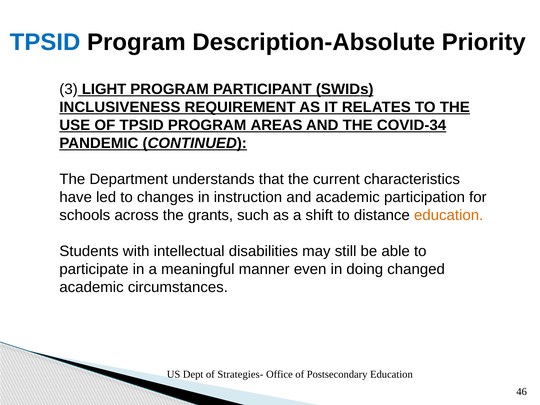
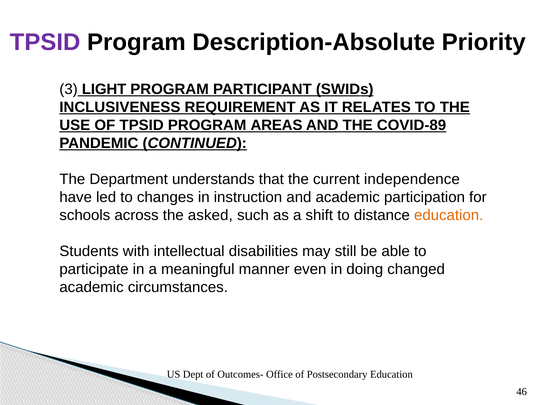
TPSID colour: blue -> purple (45, 42)
COVID-34: COVID-34 -> COVID-89 (411, 125)
characteristics: characteristics -> independence (412, 179)
grants: grants -> asked (210, 215)
Strategies-: Strategies- -> Outcomes- (240, 374)
